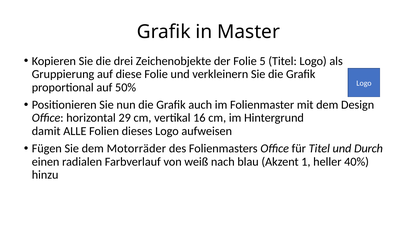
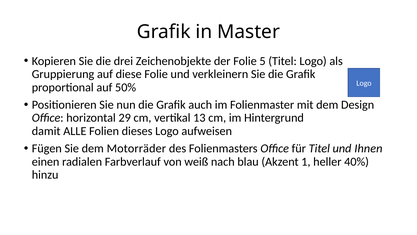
16: 16 -> 13 (199, 118)
Durch: Durch -> Ihnen (368, 148)
